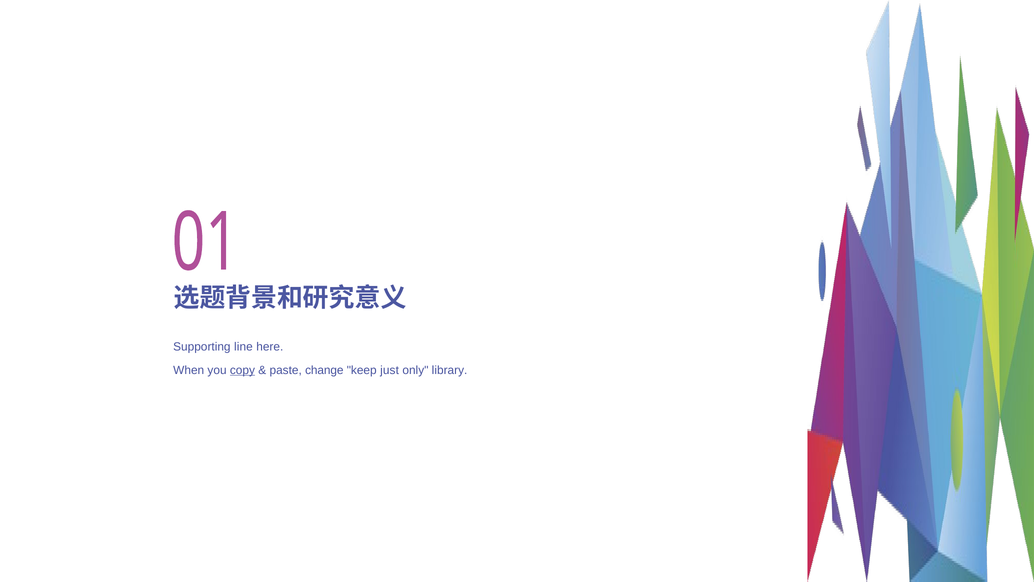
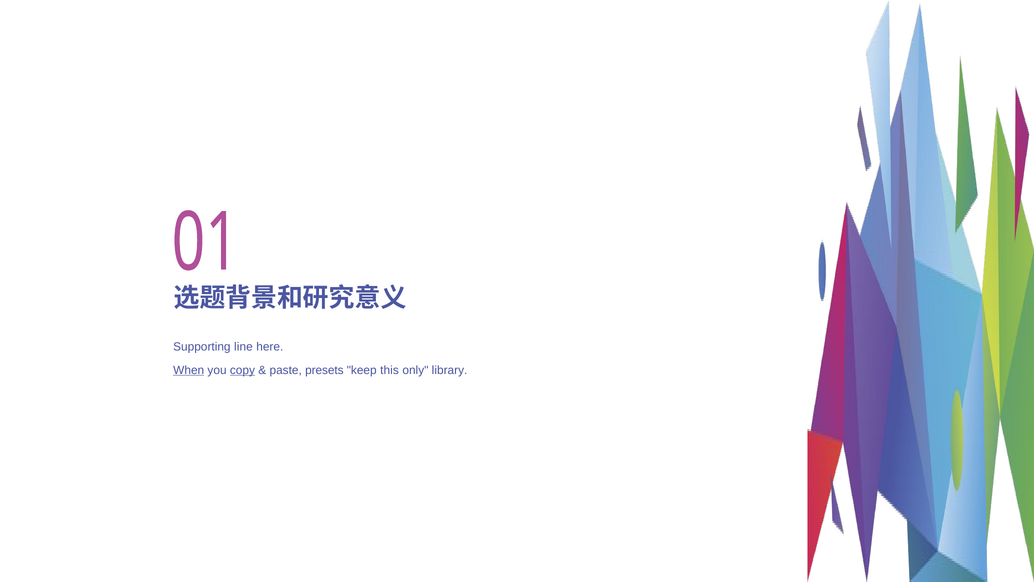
When underline: none -> present (189, 370)
change: change -> presets (324, 370)
just: just -> this (390, 370)
